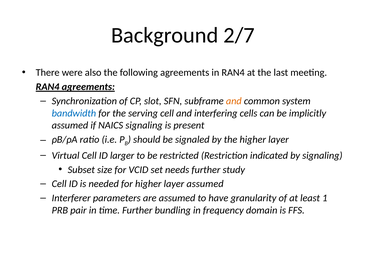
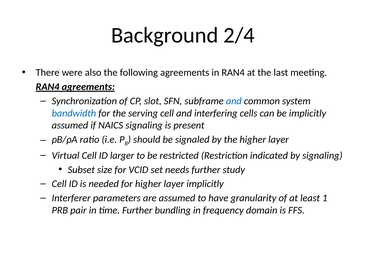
2/7: 2/7 -> 2/4 (239, 35)
and colour: orange -> blue (234, 101)
layer assumed: assumed -> implicitly (205, 184)
